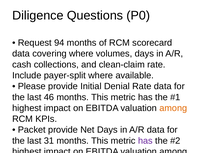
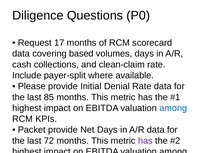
94: 94 -> 17 (59, 43)
covering where: where -> based (81, 54)
46: 46 -> 85 (49, 97)
among colour: orange -> blue (173, 108)
31: 31 -> 72 (49, 141)
